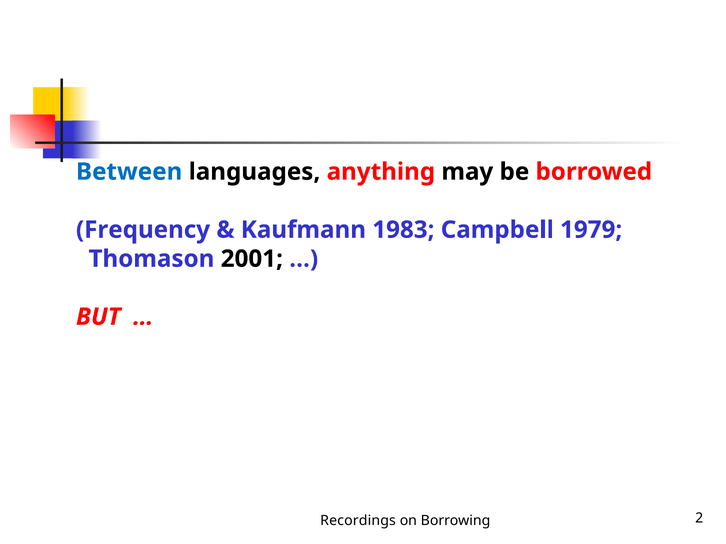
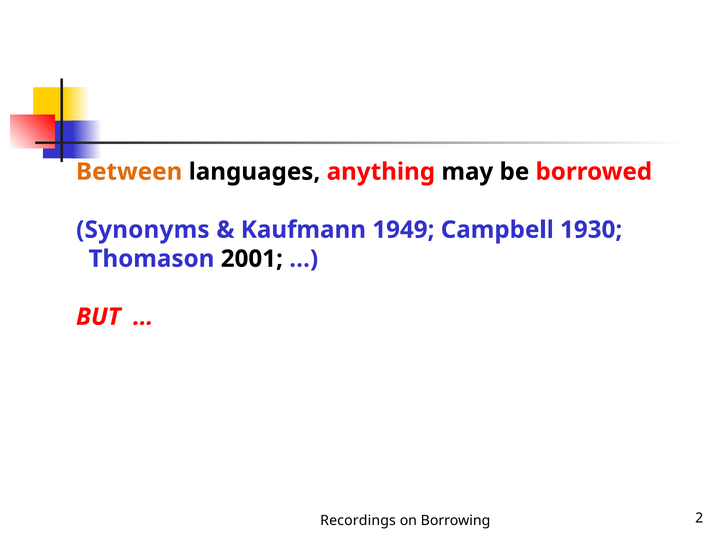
Between colour: blue -> orange (129, 172)
Frequency: Frequency -> Synonyms (143, 230)
1983: 1983 -> 1949 (403, 230)
1979: 1979 -> 1930 (591, 230)
